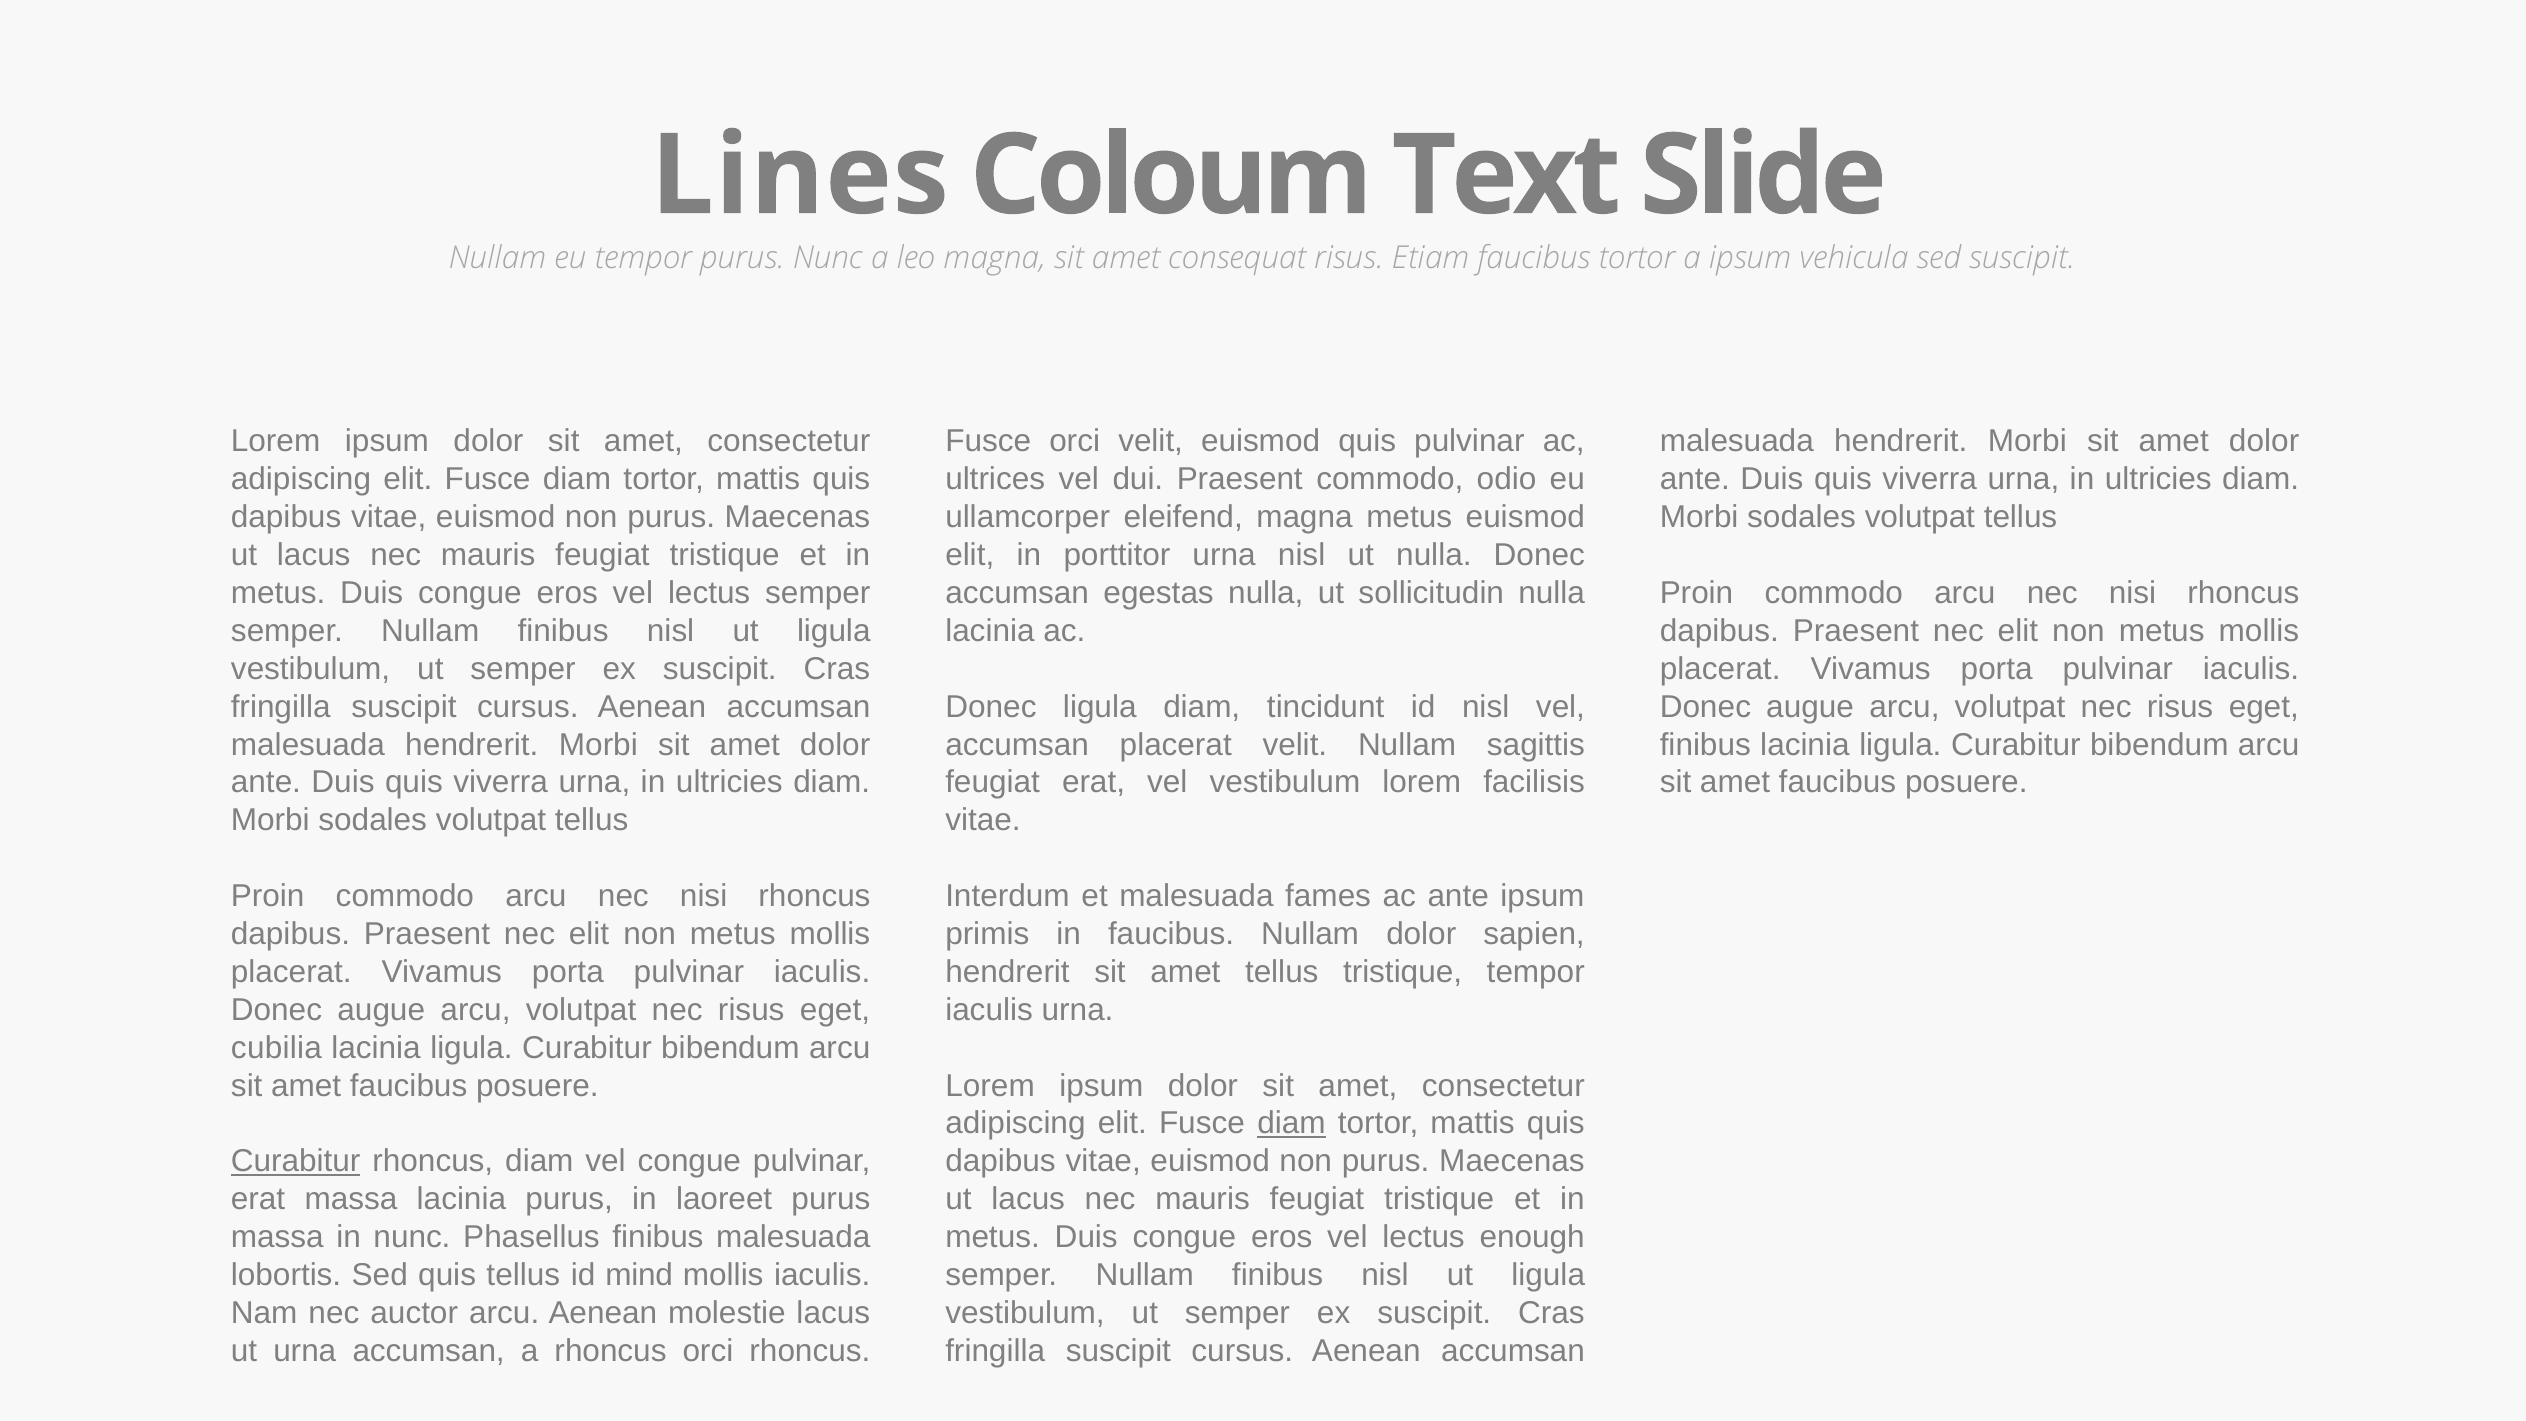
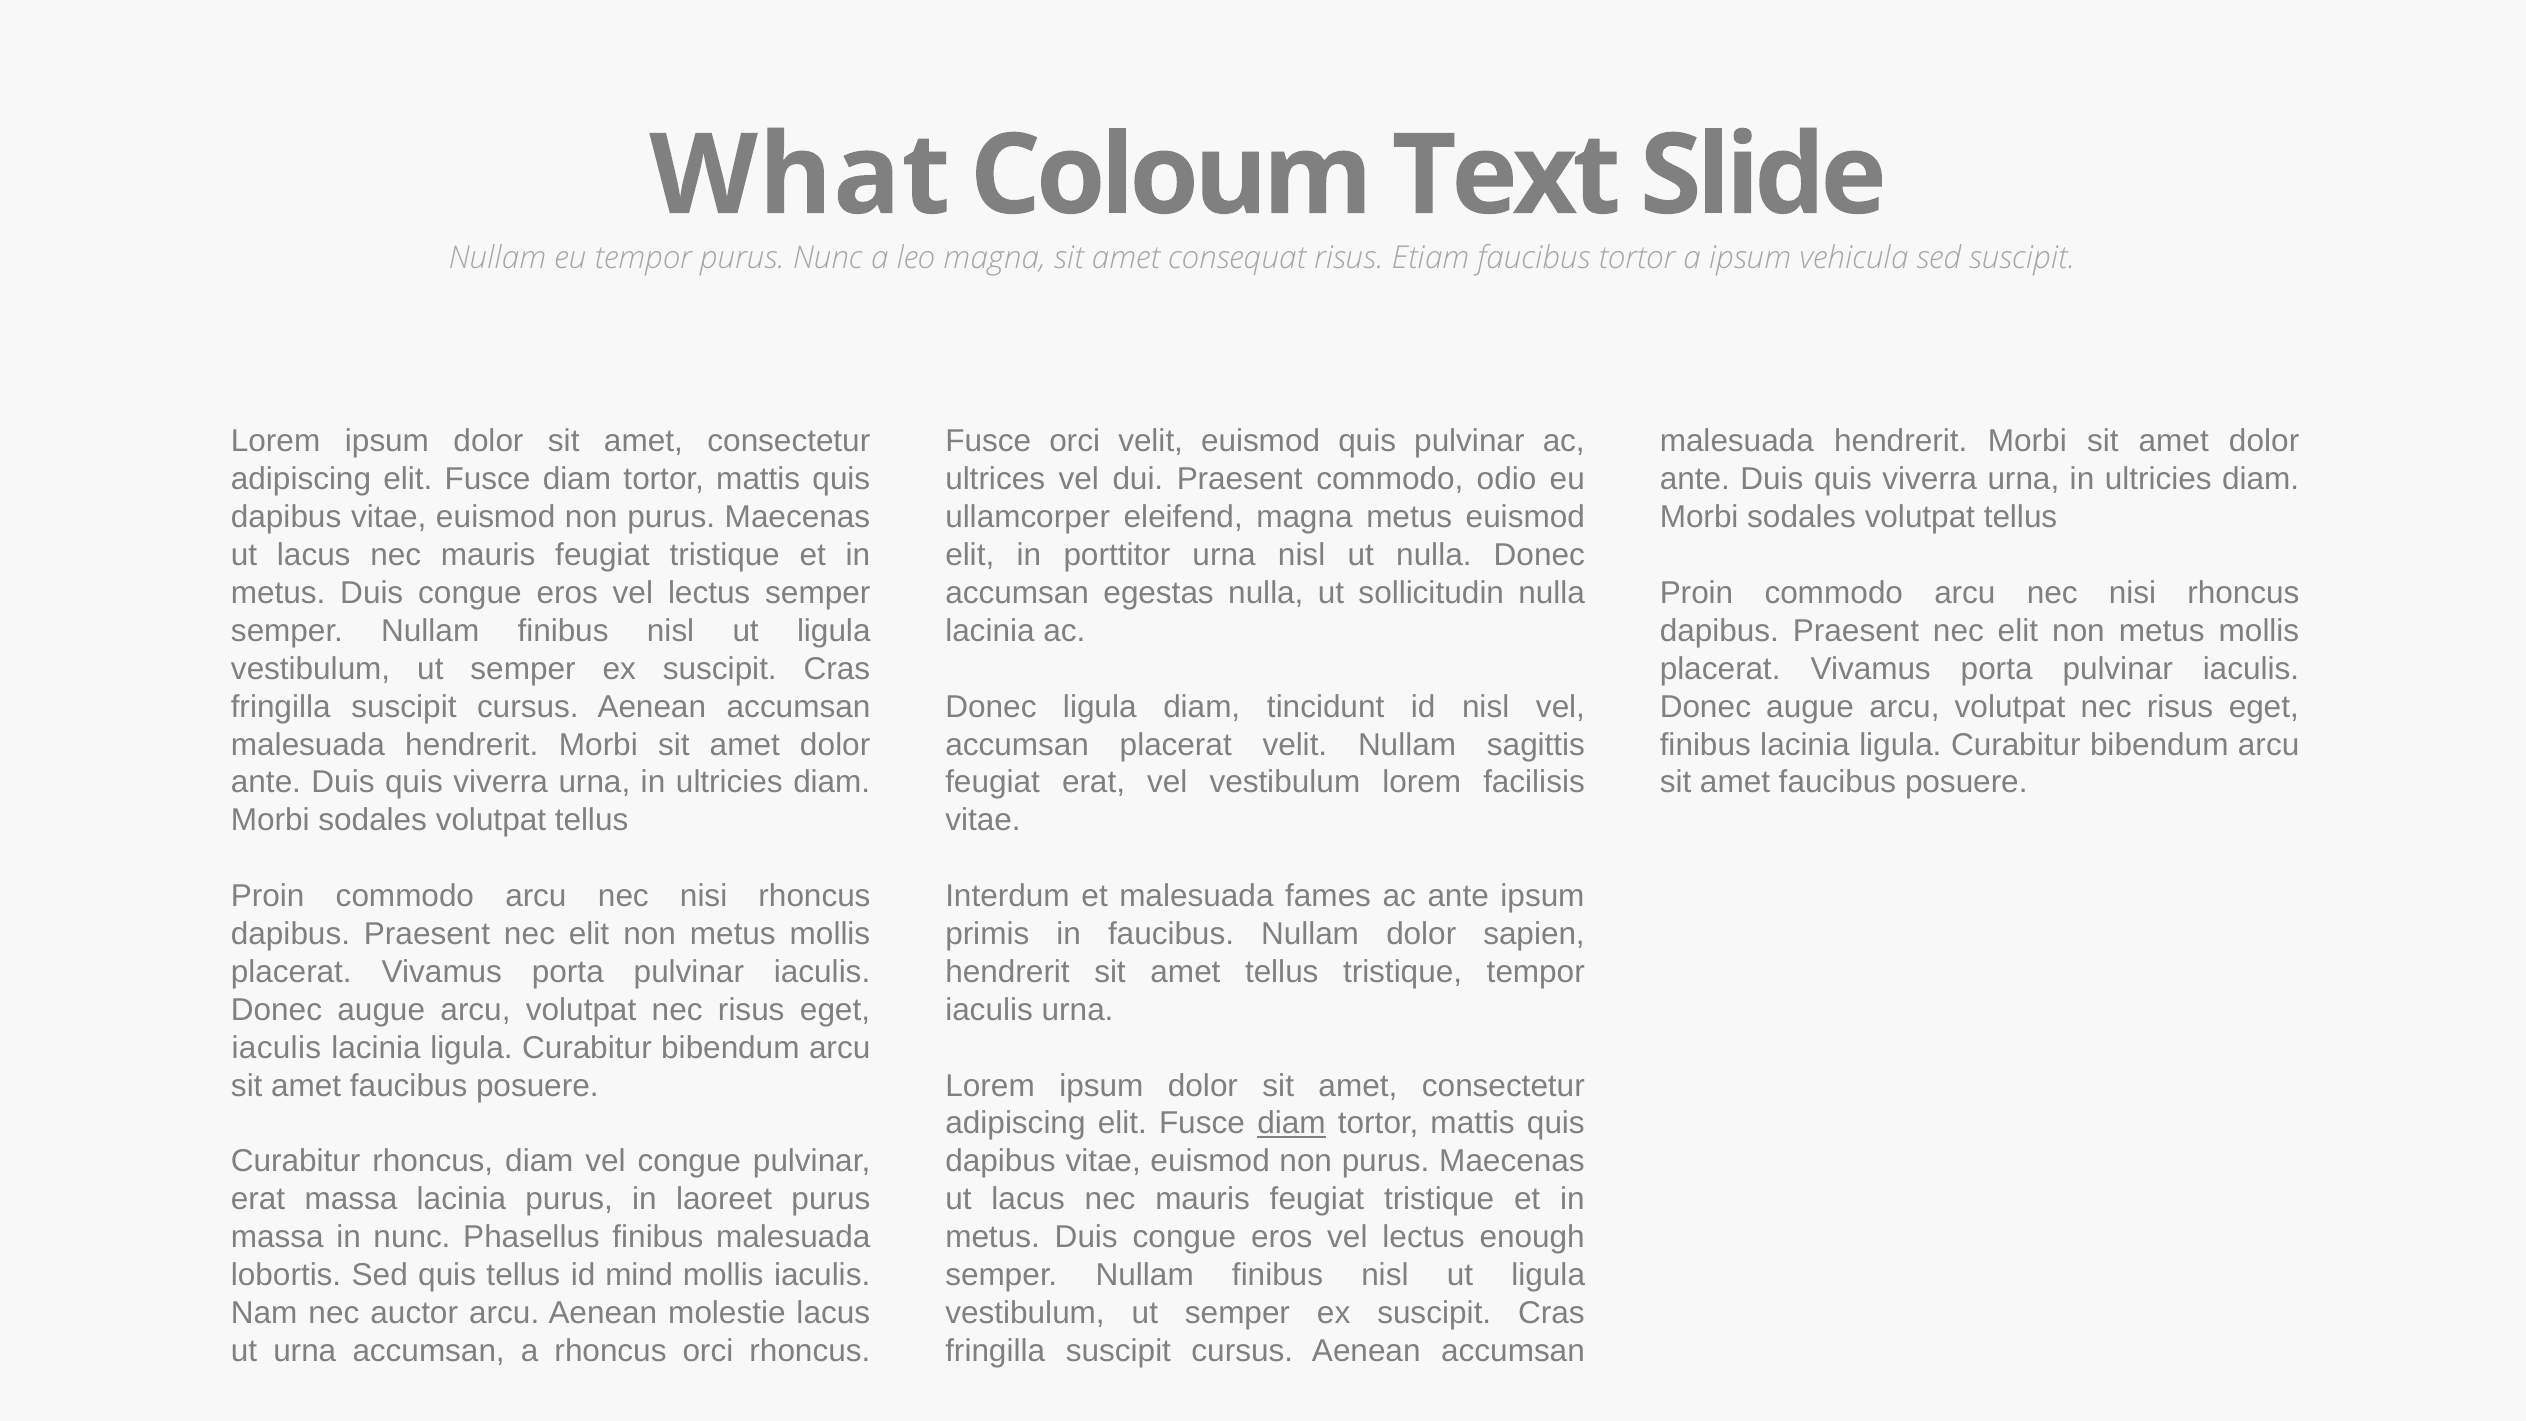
Lines: Lines -> What (800, 176)
cubilia: cubilia -> iaculis (276, 1048)
Curabitur underline: present -> none (296, 1161)
